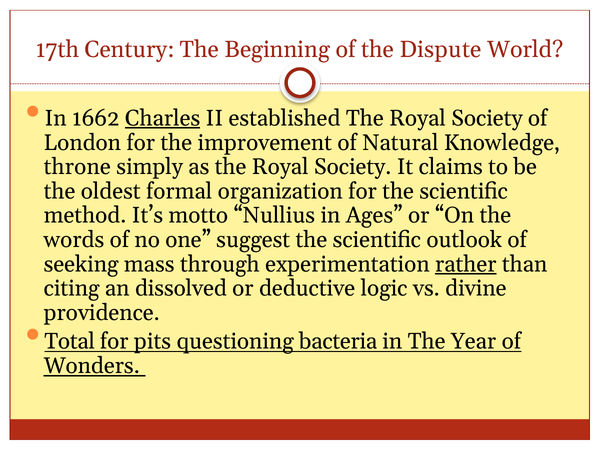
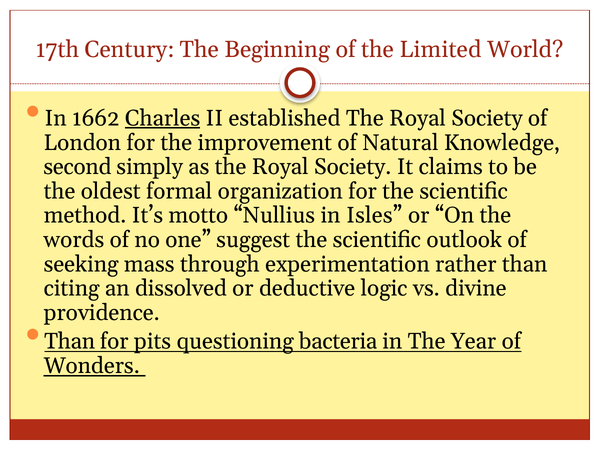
Dispute: Dispute -> Limited (441, 49)
throne: throne -> second (77, 167)
Ages: Ages -> Isles (374, 216)
rather underline: present -> none (466, 264)
Total: Total -> Than (70, 341)
